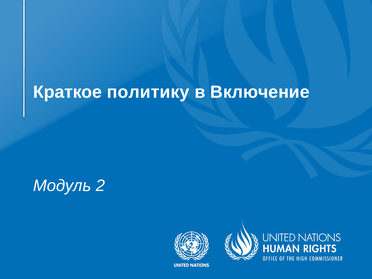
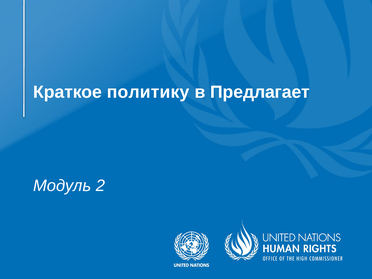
Включение: Включение -> Предлагает (260, 92)
